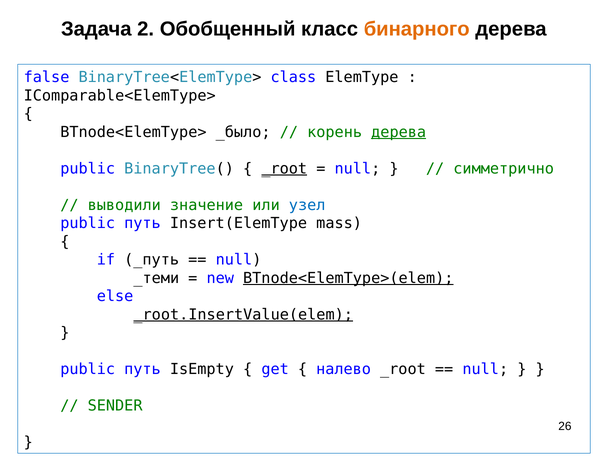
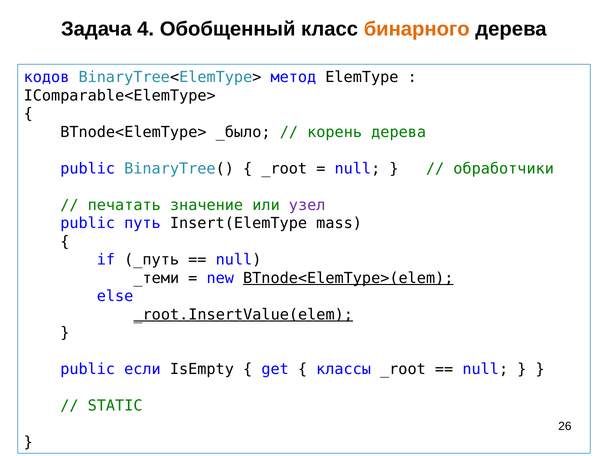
2: 2 -> 4 (146, 29)
false: false -> кодов (47, 77)
class: class -> метод (293, 77)
дерева underline: present -> none (399, 132)
_root underline: present -> none (284, 169)
симметрично: симметрично -> обработчики (504, 169)
выводили: выводили -> печатать (124, 205)
узел colour: blue -> purple (307, 205)
путь: путь -> если (142, 369)
налево: налево -> классы (344, 369)
SENDER: SENDER -> STATIC (115, 406)
